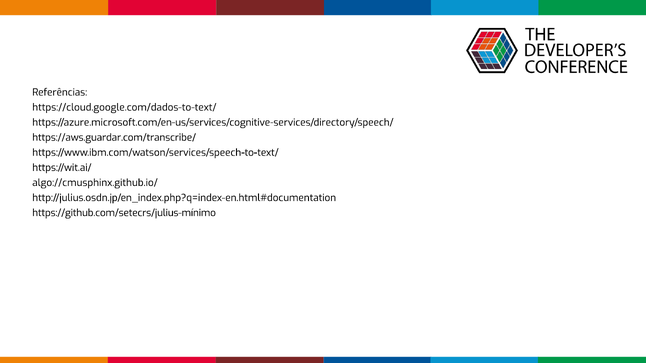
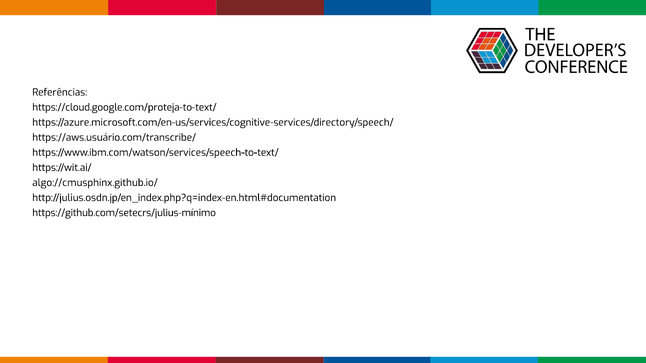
https://cloud.google.com/dados-to-text/: https://cloud.google.com/dados-to-text/ -> https://cloud.google.com/proteja-to-text/ (124, 107)
https://aws.guardar.com/transcribe/: https://aws.guardar.com/transcribe/ -> https://aws.usuário.com/transcribe/ (114, 138)
